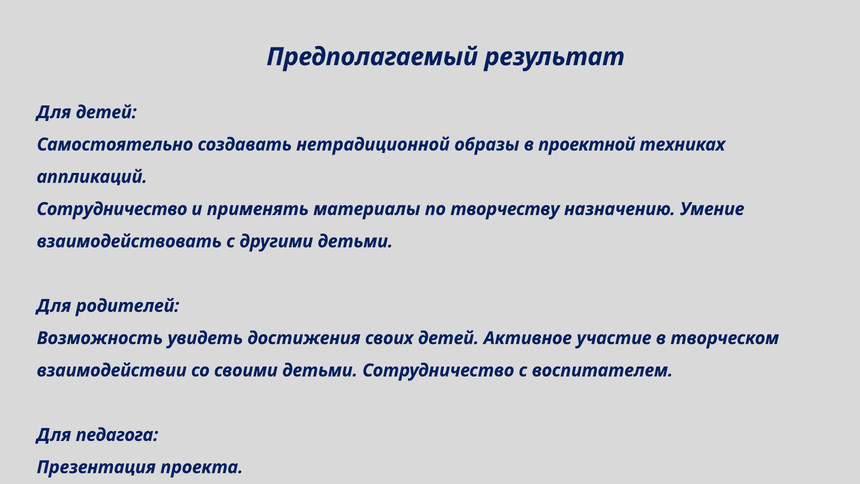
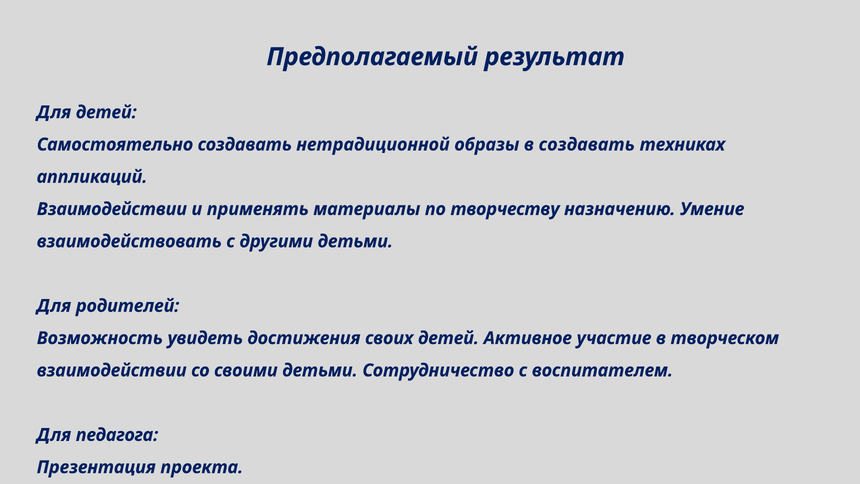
в проектной: проектной -> создавать (587, 145)
Сотрудничество: Сотрудничество -> Взаимодействии (112, 209)
